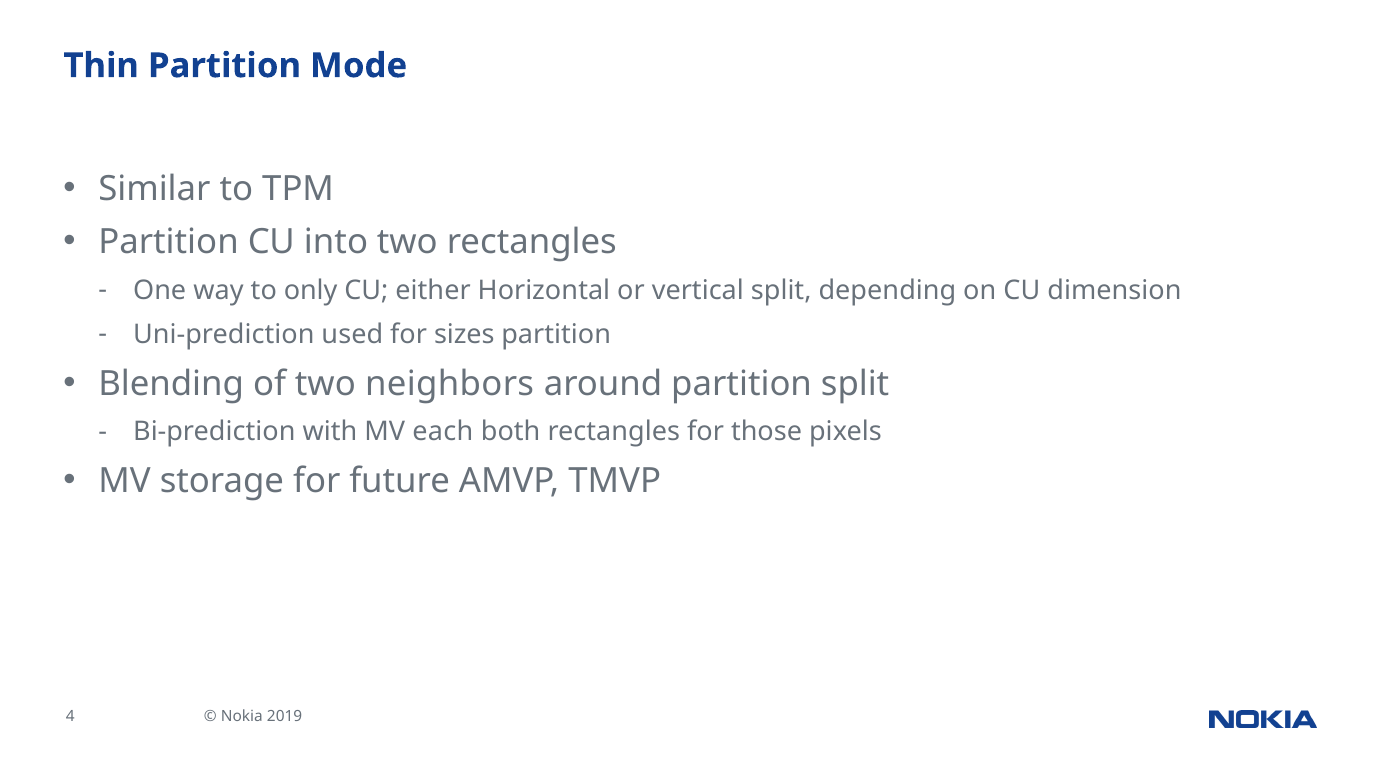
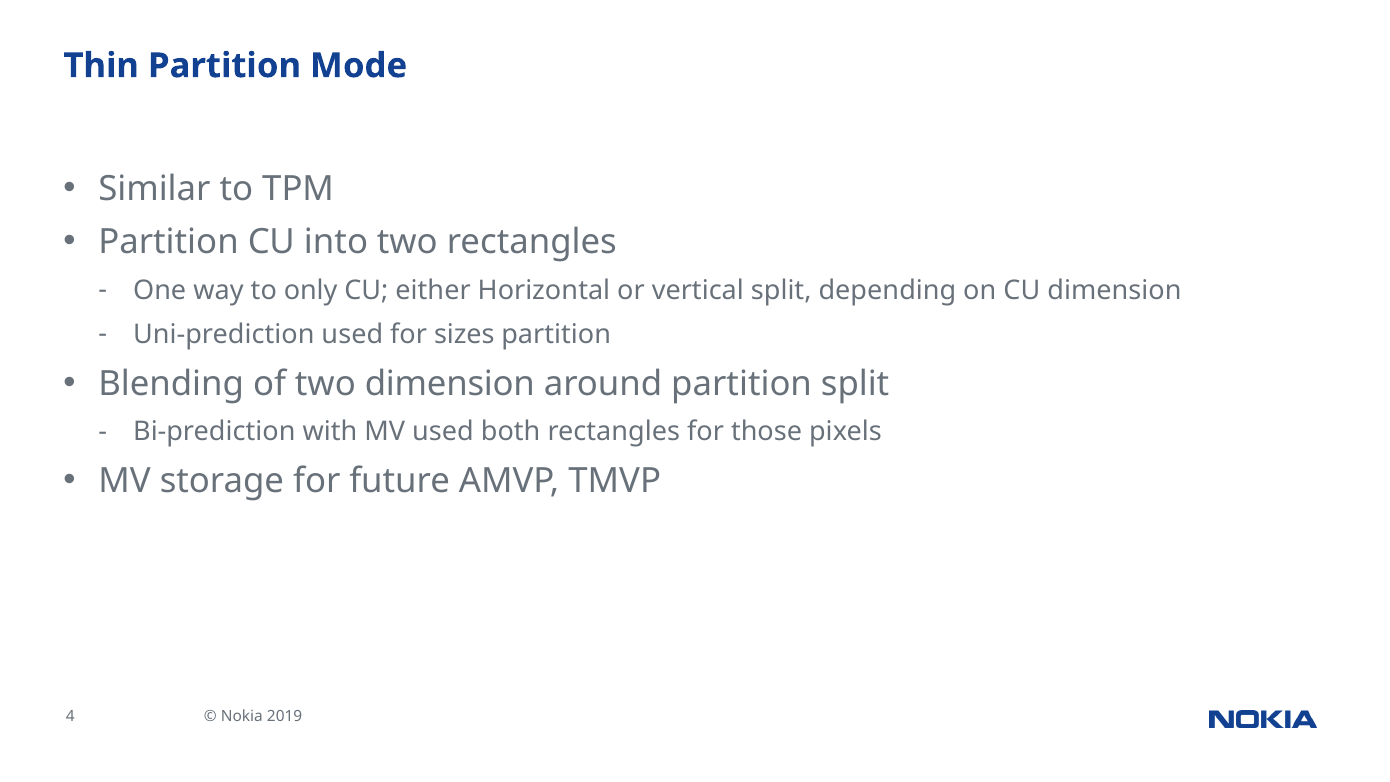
two neighbors: neighbors -> dimension (450, 384)
MV each: each -> used (443, 432)
